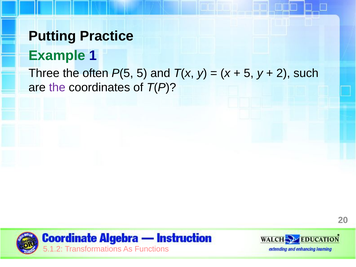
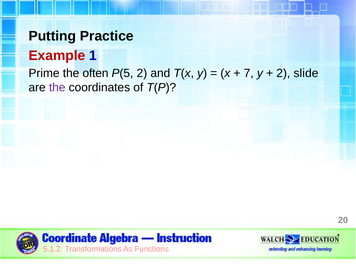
Example colour: green -> red (57, 55)
Three: Three -> Prime (44, 73)
P(5 5: 5 -> 2 (142, 73)
5: 5 -> 7 (249, 73)
such: such -> slide (306, 73)
